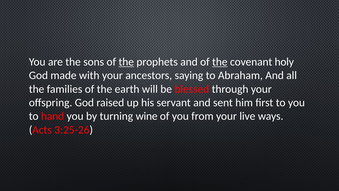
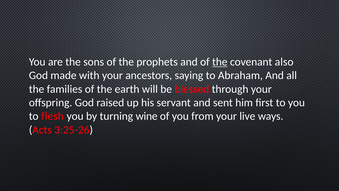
the underline: present -> none (126, 62)
holy: holy -> also (284, 62)
hand: hand -> flesh (53, 116)
